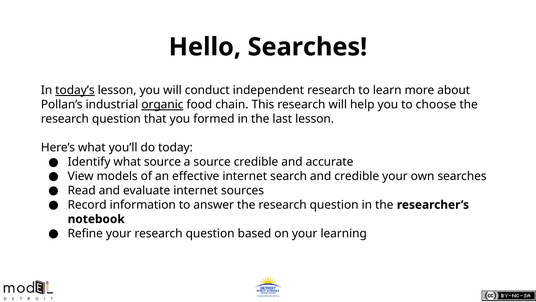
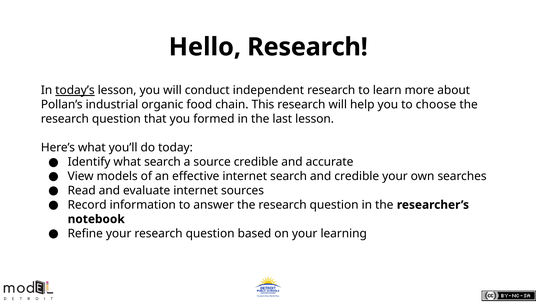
Hello Searches: Searches -> Research (308, 47)
organic underline: present -> none (162, 105)
what source: source -> search (162, 162)
